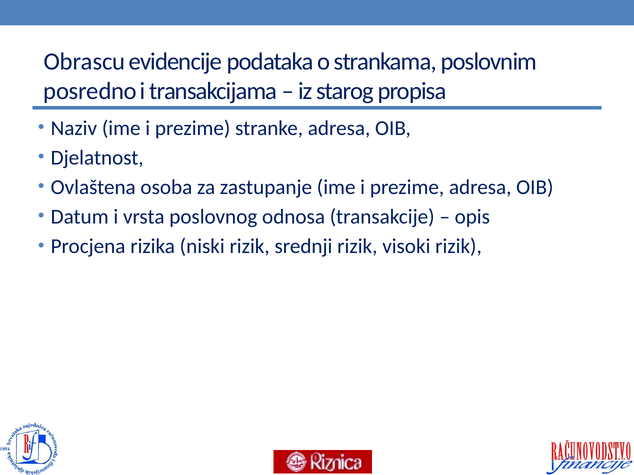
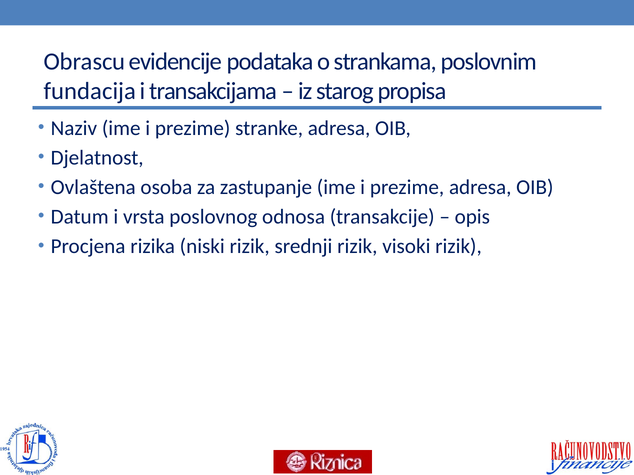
posredno: posredno -> fundacija (90, 91)
